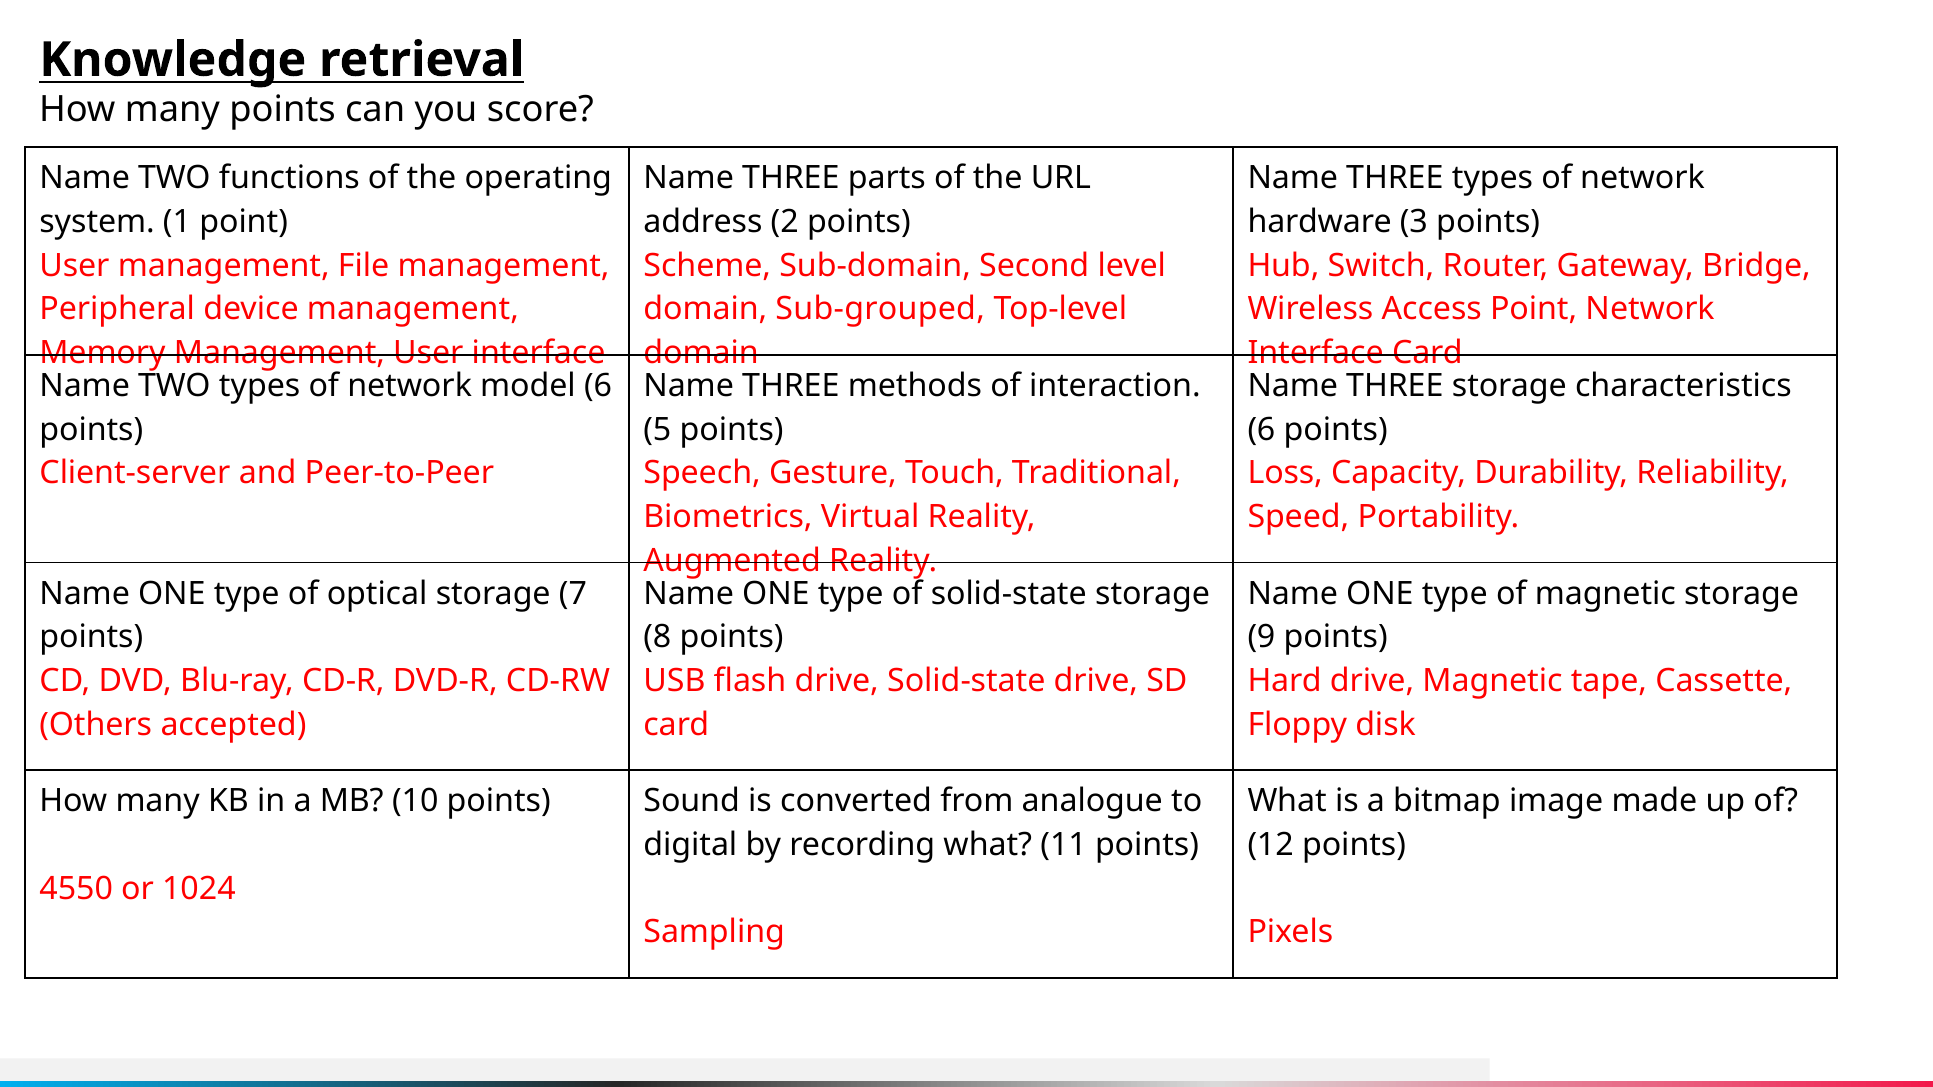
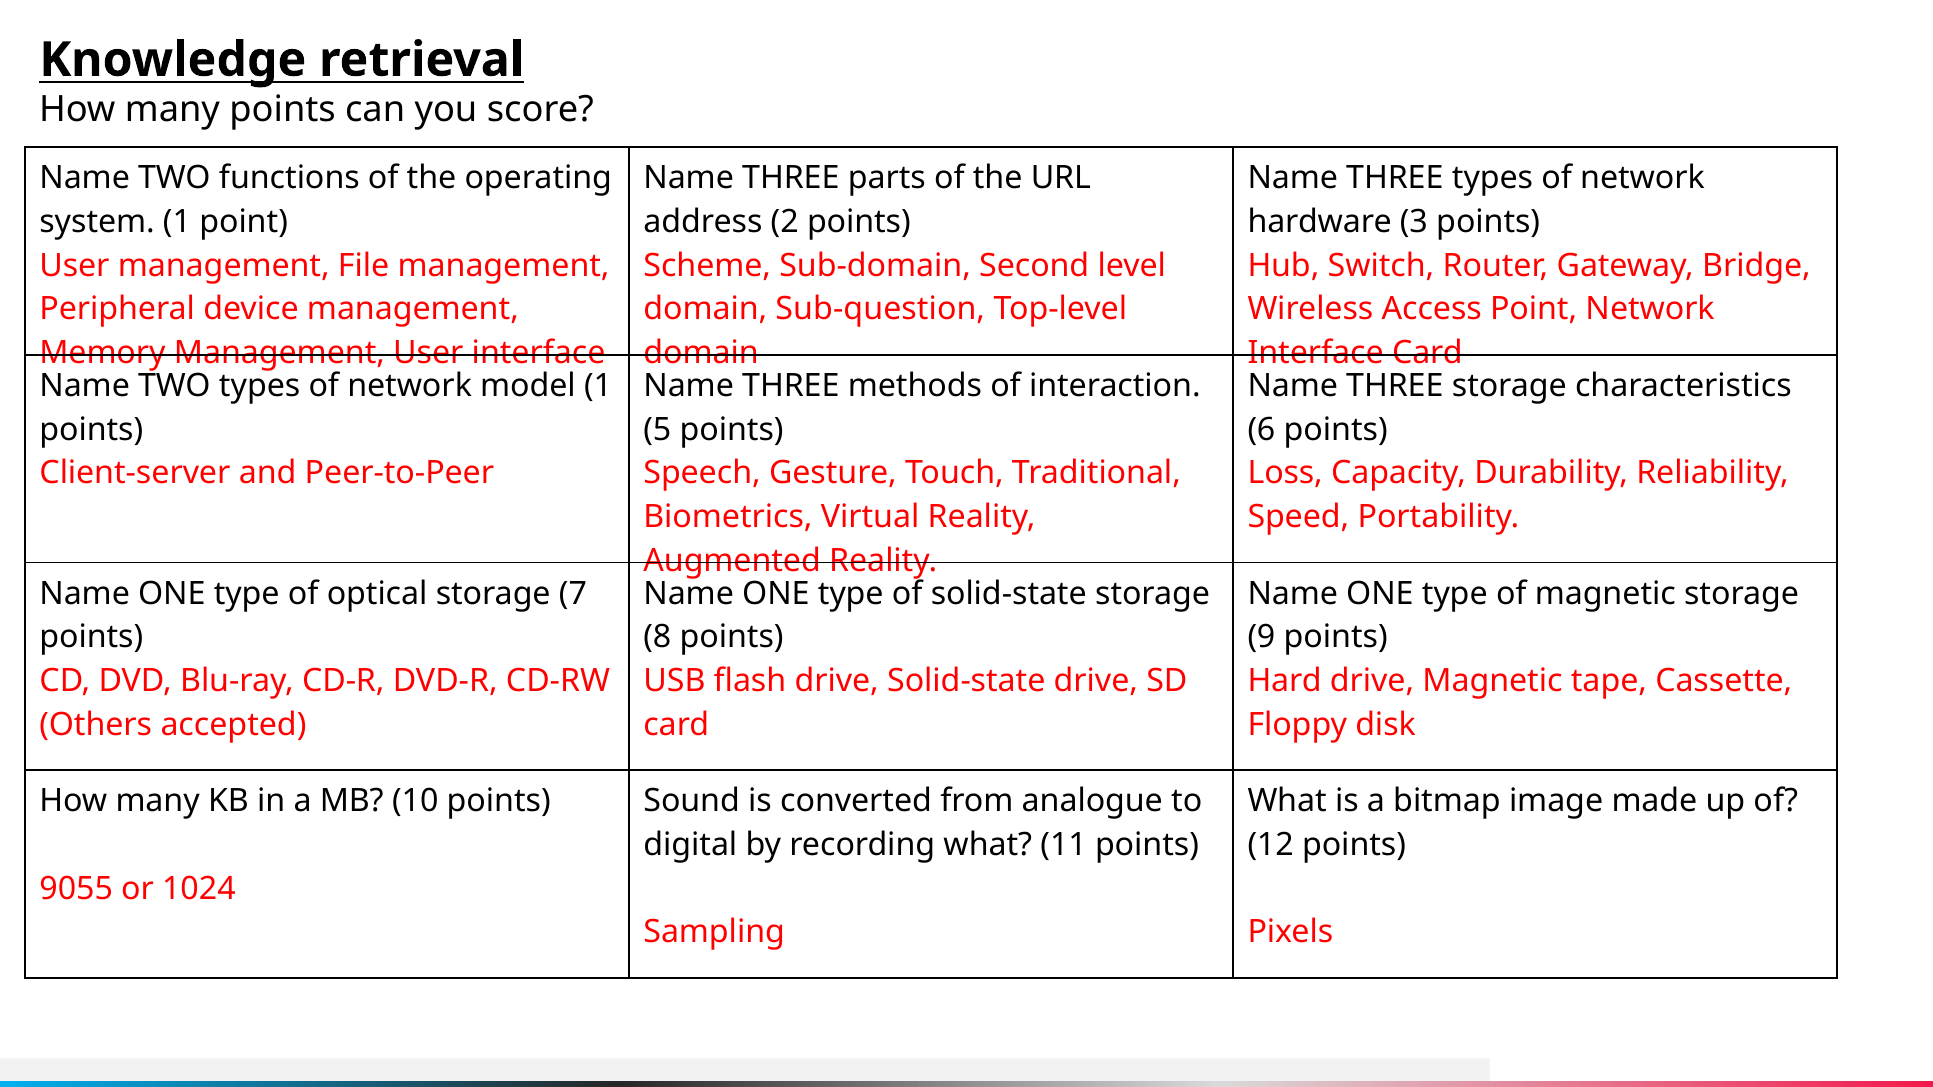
Sub-grouped: Sub-grouped -> Sub-question (880, 309)
model 6: 6 -> 1 (598, 386)
4550: 4550 -> 9055 (76, 889)
